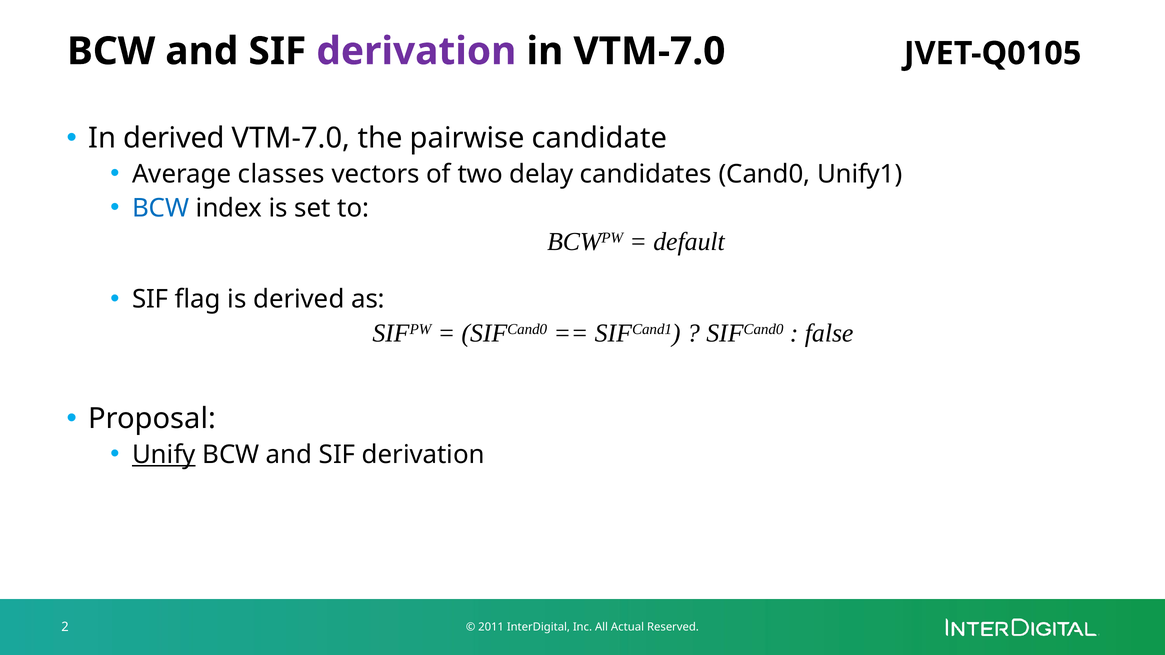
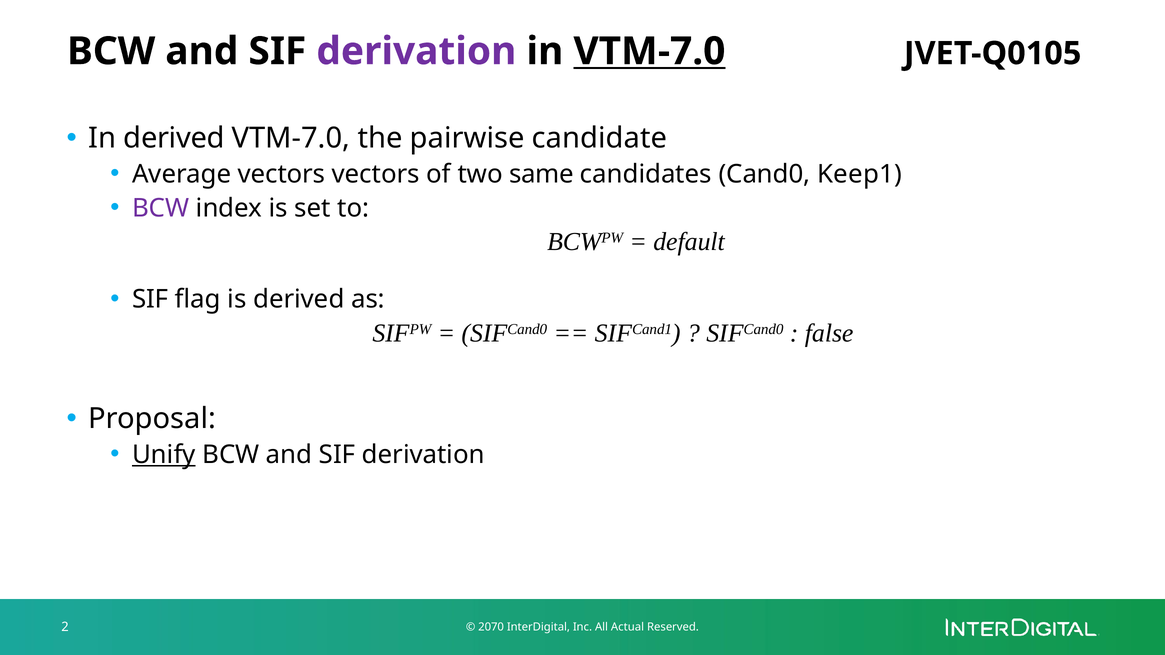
VTM-7.0 underline: none -> present (649, 51)
Average classes: classes -> vectors (282, 174)
delay: delay -> same (541, 174)
Unify1: Unify1 -> Keep1 (860, 174)
BCW colour: blue -> purple (161, 208)
2011: 2011 -> 2070 (491, 627)
